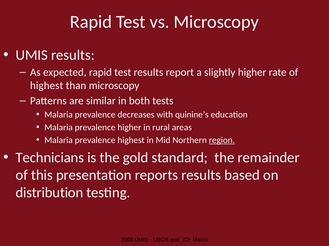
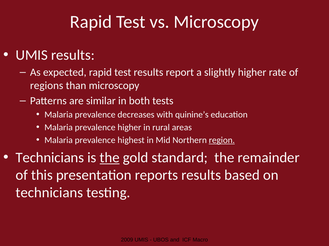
highest: highest -> regions (47, 86)
the underline: none -> present (110, 158)
distribution: distribution -> technicians (49, 193)
